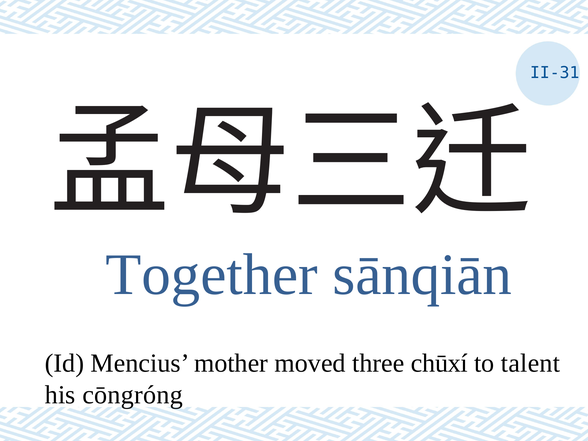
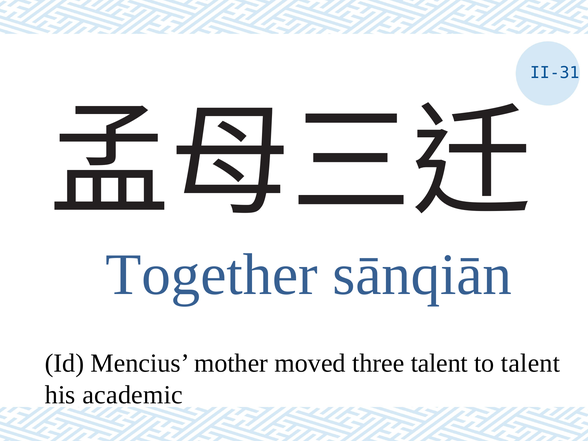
three chūxí: chūxí -> talent (439, 363)
cōngróng: cōngróng -> academic (133, 395)
